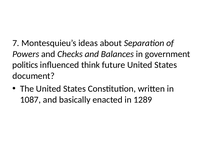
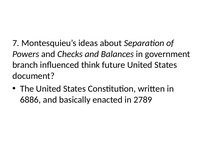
politics: politics -> branch (25, 65)
1087: 1087 -> 6886 (31, 100)
1289: 1289 -> 2789 (143, 100)
